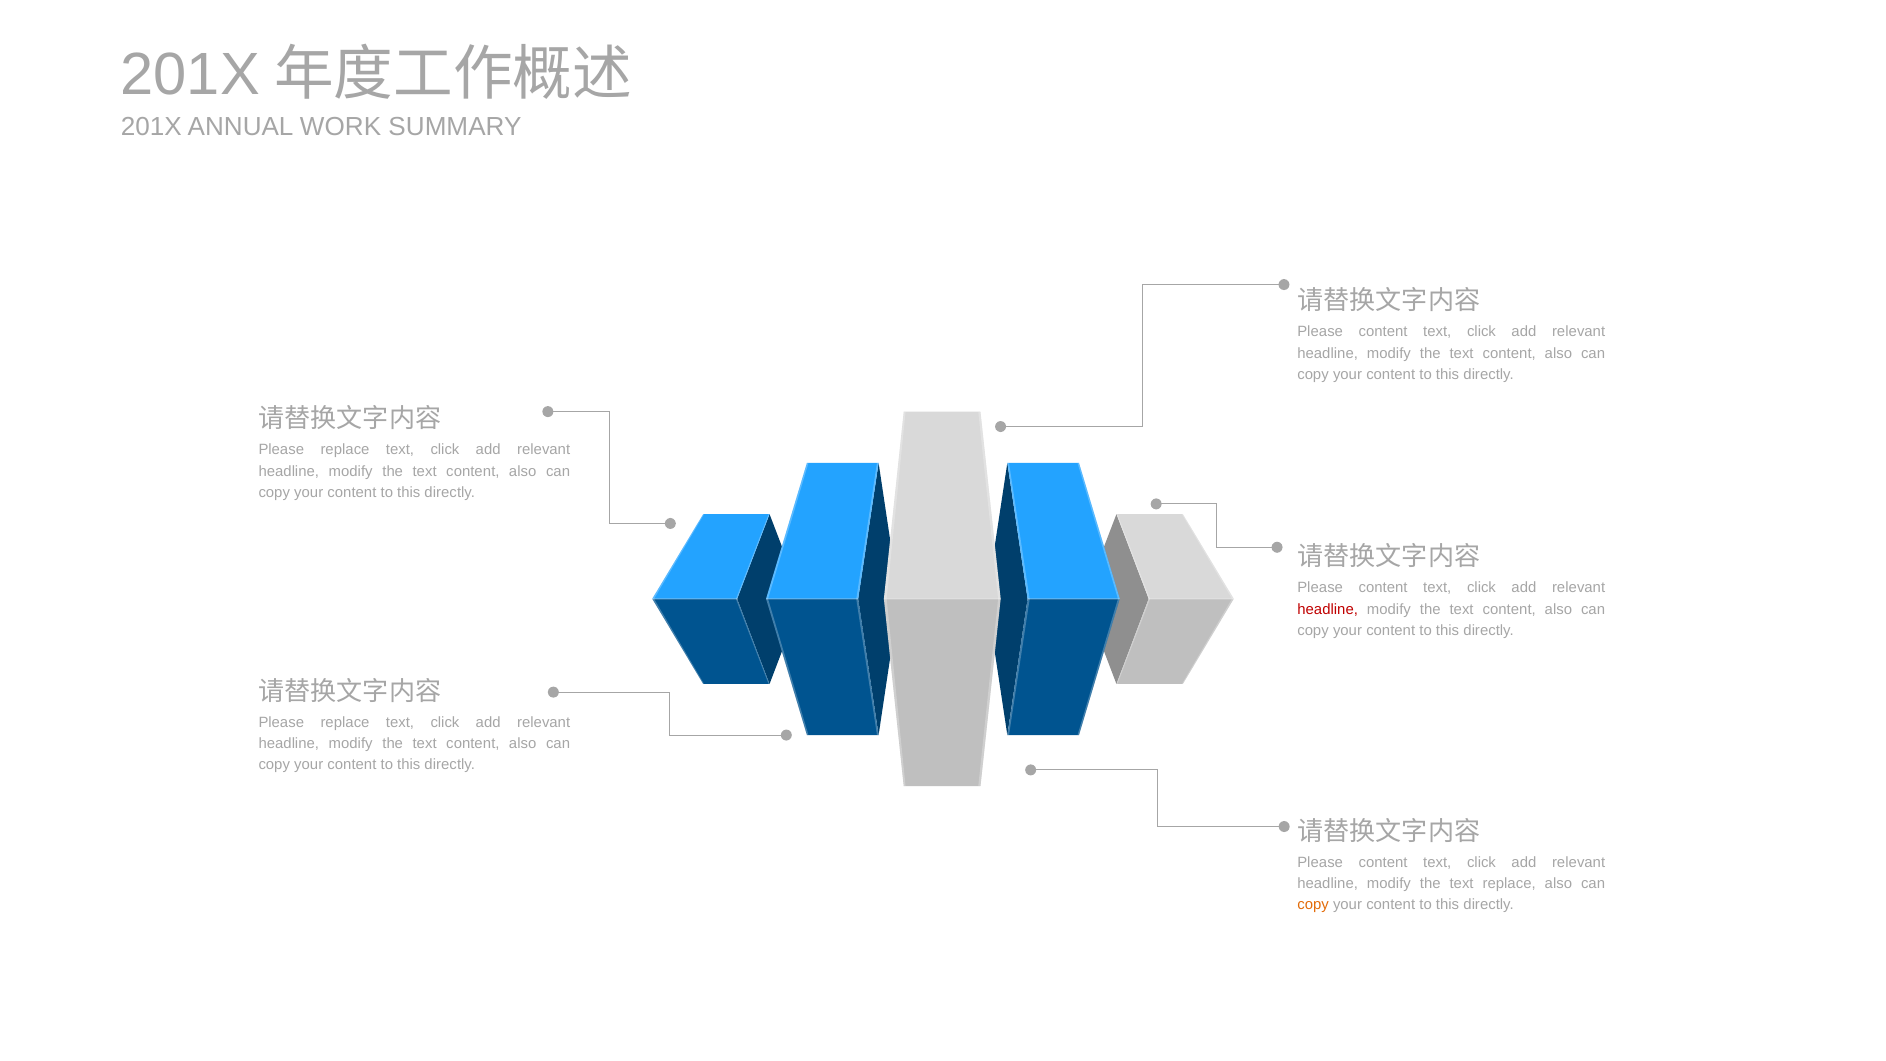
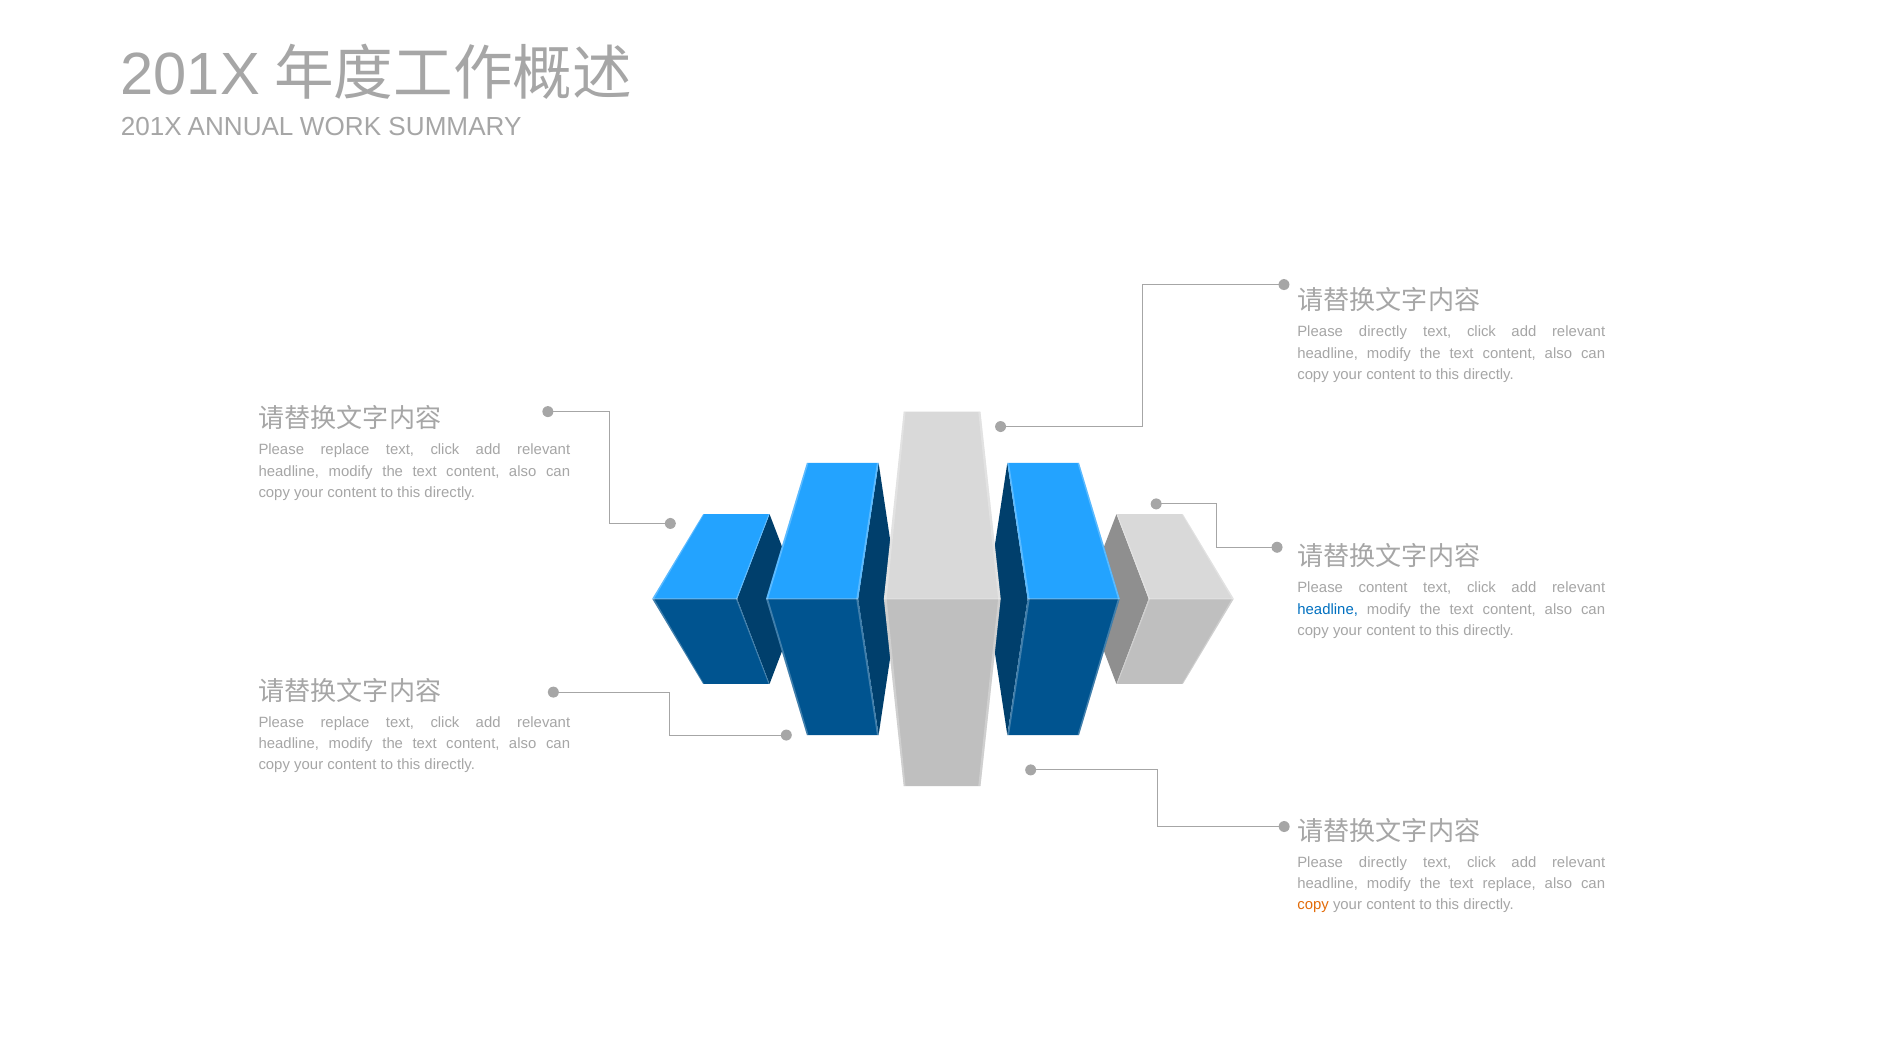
content: content -> directly (1383, 332)
headline colour: red -> blue (1328, 609)
content: content -> directly (1383, 862)
